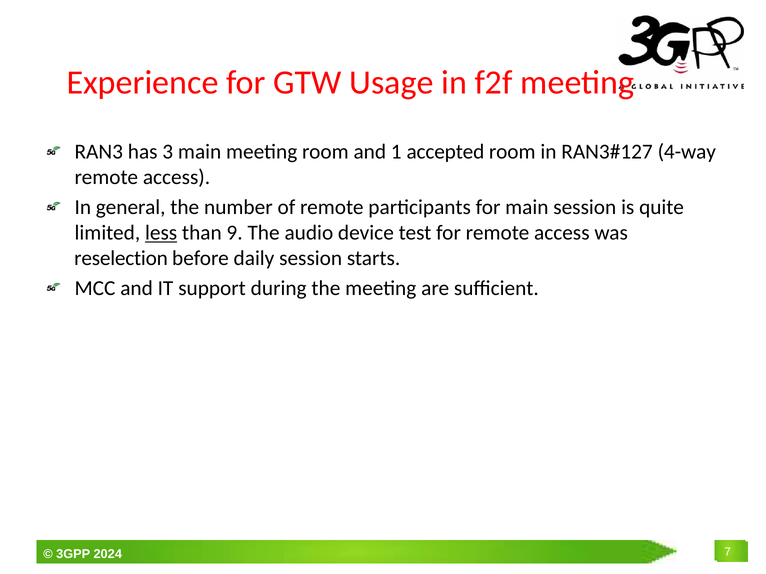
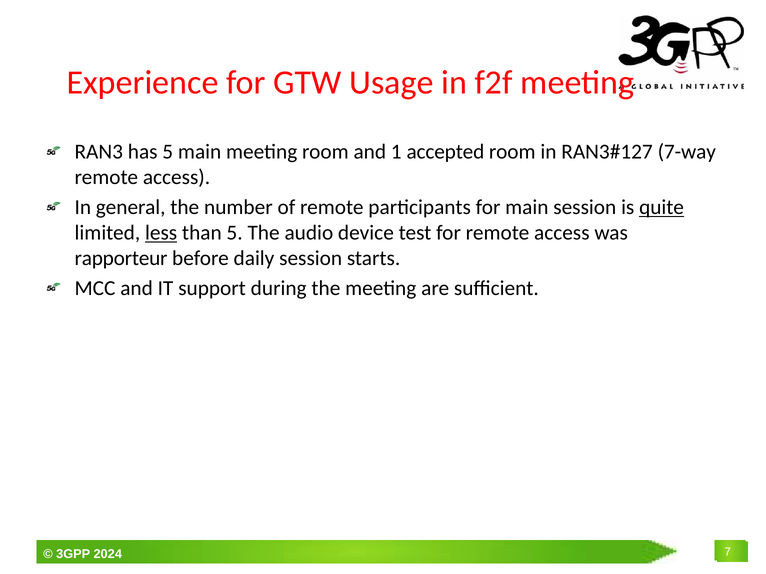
has 3: 3 -> 5 (168, 152)
4-way: 4-way -> 7-way (687, 152)
quite underline: none -> present (662, 207)
than 9: 9 -> 5 (235, 233)
reselection: reselection -> rapporteur (121, 259)
